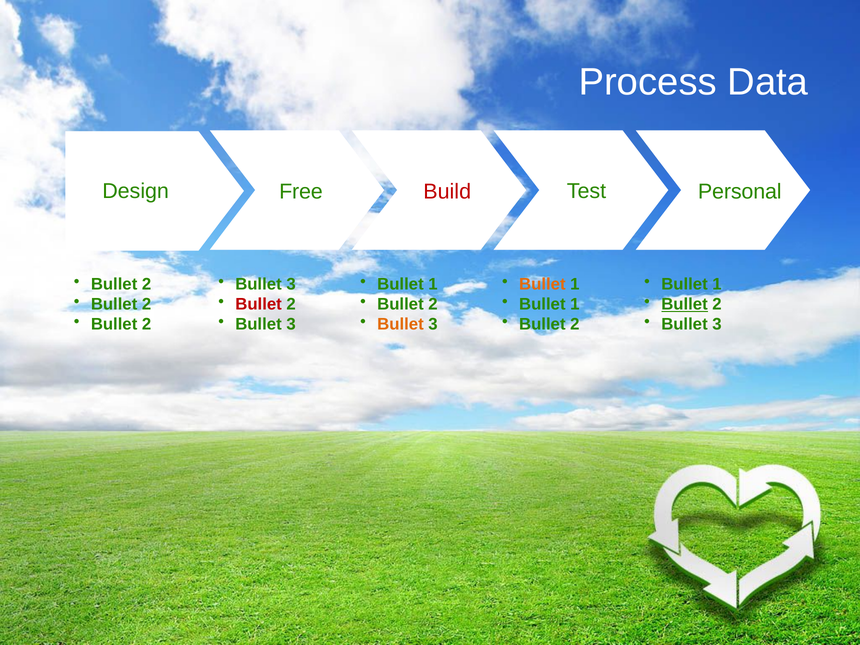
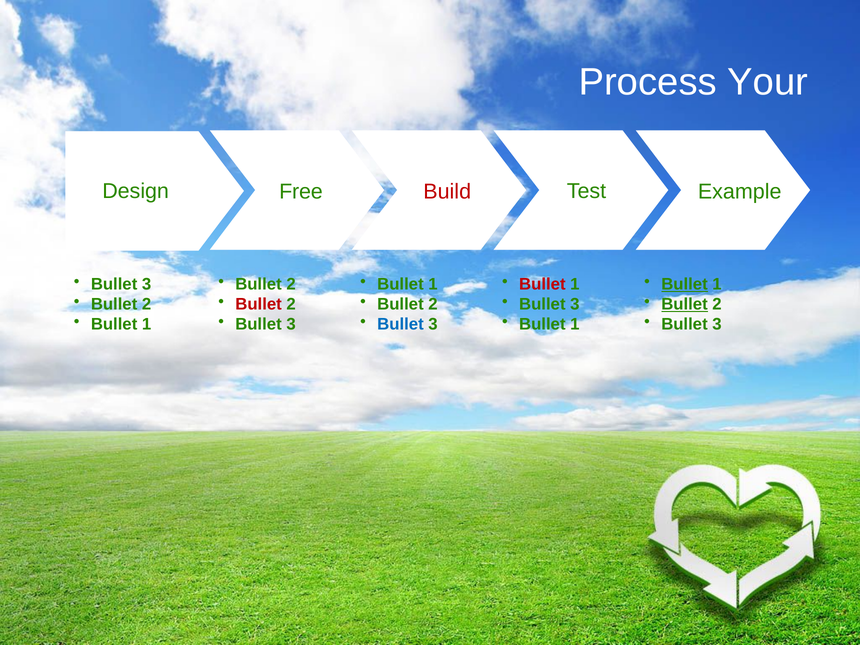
Data: Data -> Your (768, 82)
Personal: Personal -> Example (740, 191)
2: 2 -> 3 (147, 284)
3: 3 -> 2 (291, 284)
Bullet colour: orange -> red (542, 284)
Bullet underline: none -> present (685, 284)
1: 1 -> 3 (575, 304)
2: 2 -> 1 (147, 324)
Bullet colour: orange -> blue (401, 324)
2: 2 -> 1 (575, 324)
